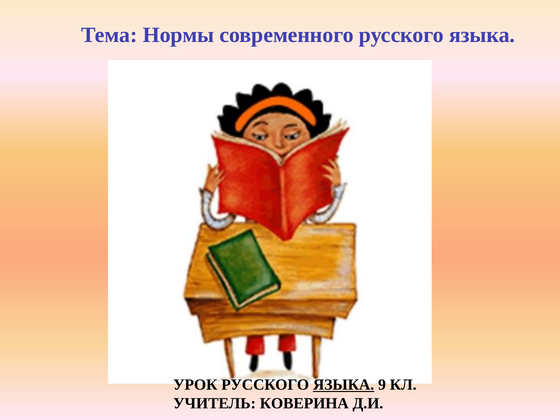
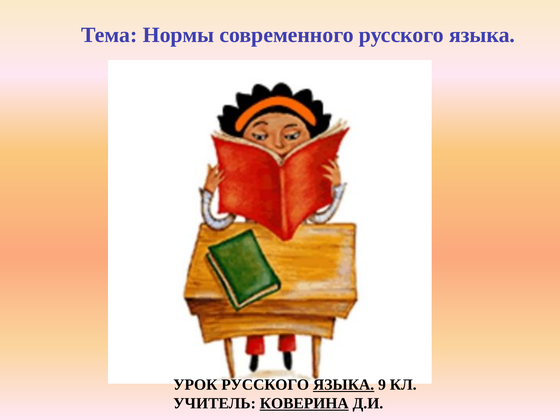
КОВЕРИНА underline: none -> present (304, 403)
